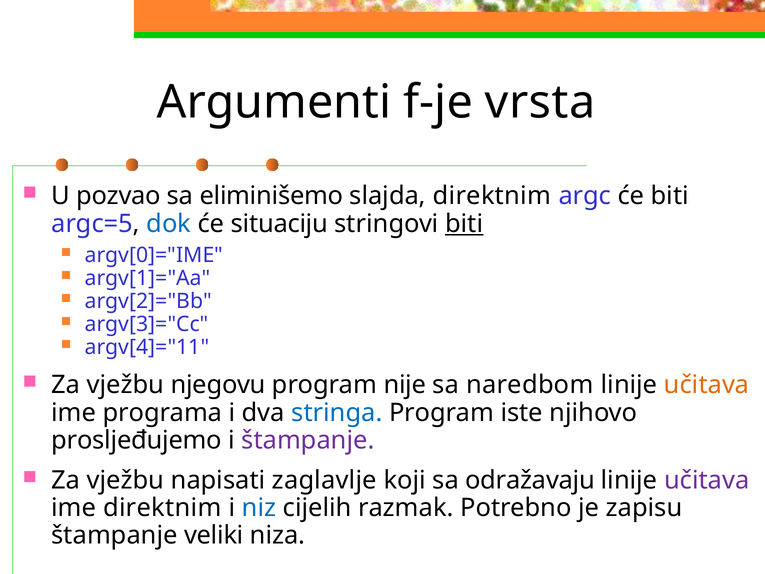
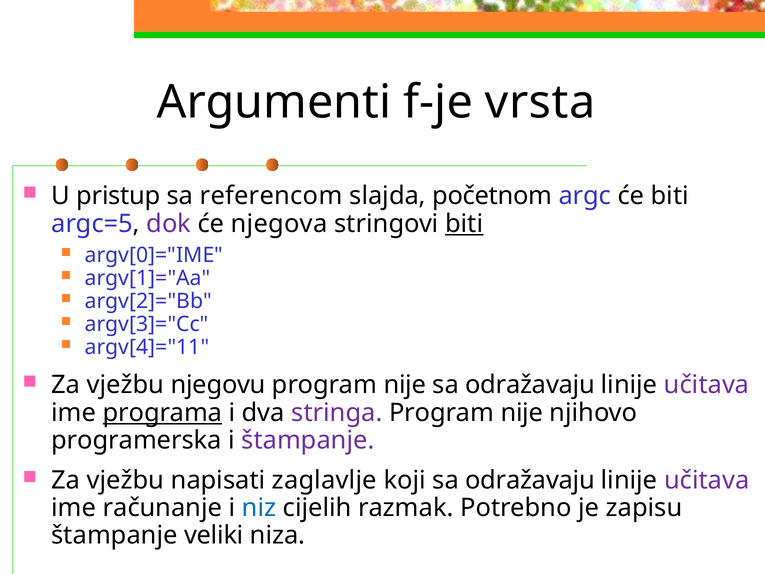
pozvao: pozvao -> pristup (118, 196)
eliminišemo: eliminišemo -> referencom (271, 196)
slajda direktnim: direktnim -> početnom (492, 196)
dok colour: blue -> purple (169, 223)
situaciju: situaciju -> njegova (279, 223)
naredbom: naredbom -> odražavaju (530, 385)
učitava colour: orange -> purple (707, 385)
programa underline: none -> present (162, 412)
stringa colour: blue -> purple (337, 412)
iste: iste -> nije (522, 412)
prosljeđujemo: prosljeđujemo -> programerska (136, 440)
ime direktnim: direktnim -> računanje (162, 508)
